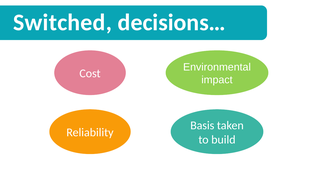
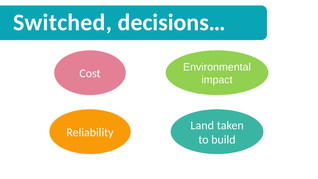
Basis: Basis -> Land (202, 125)
